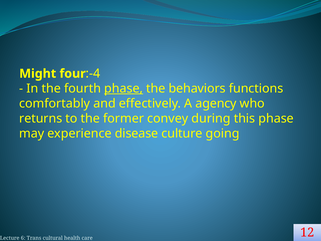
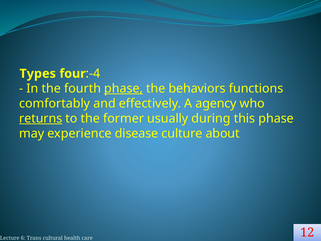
Might: Might -> Types (38, 74)
returns underline: none -> present (41, 118)
convey: convey -> usually (168, 118)
going: going -> about (223, 133)
